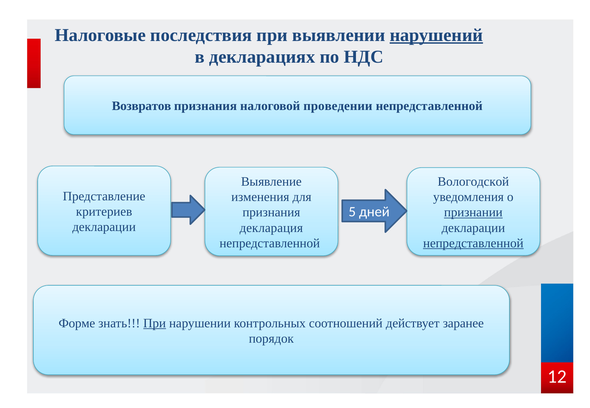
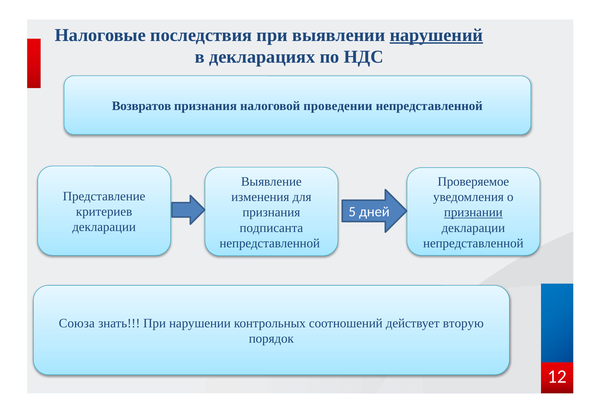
Вологодской: Вологодской -> Проверяемое (473, 182)
декларация: декларация -> подписанта (271, 228)
непредставленной underline: present -> none (473, 244)
Форме: Форме -> Союза (77, 324)
При underline: present -> none (155, 324)
заранее: заранее -> вторую (463, 324)
